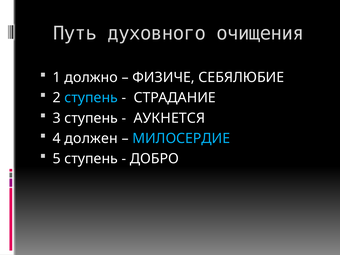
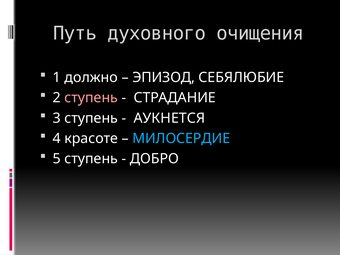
ФИЗИЧЕ: ФИЗИЧЕ -> ЭПИЗОД (164, 77)
ступень colour: light blue -> pink (91, 98)
должен: должен -> красоте (91, 138)
